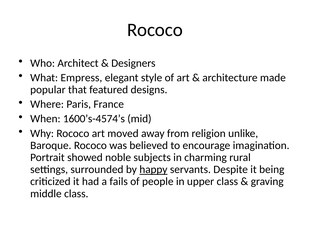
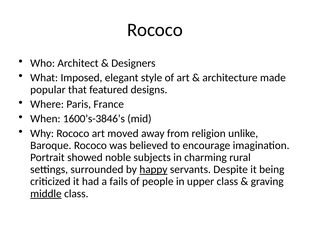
Empress: Empress -> Imposed (81, 78)
1600’s-4574’s: 1600’s-4574’s -> 1600’s-3846’s (94, 119)
middle underline: none -> present (46, 194)
